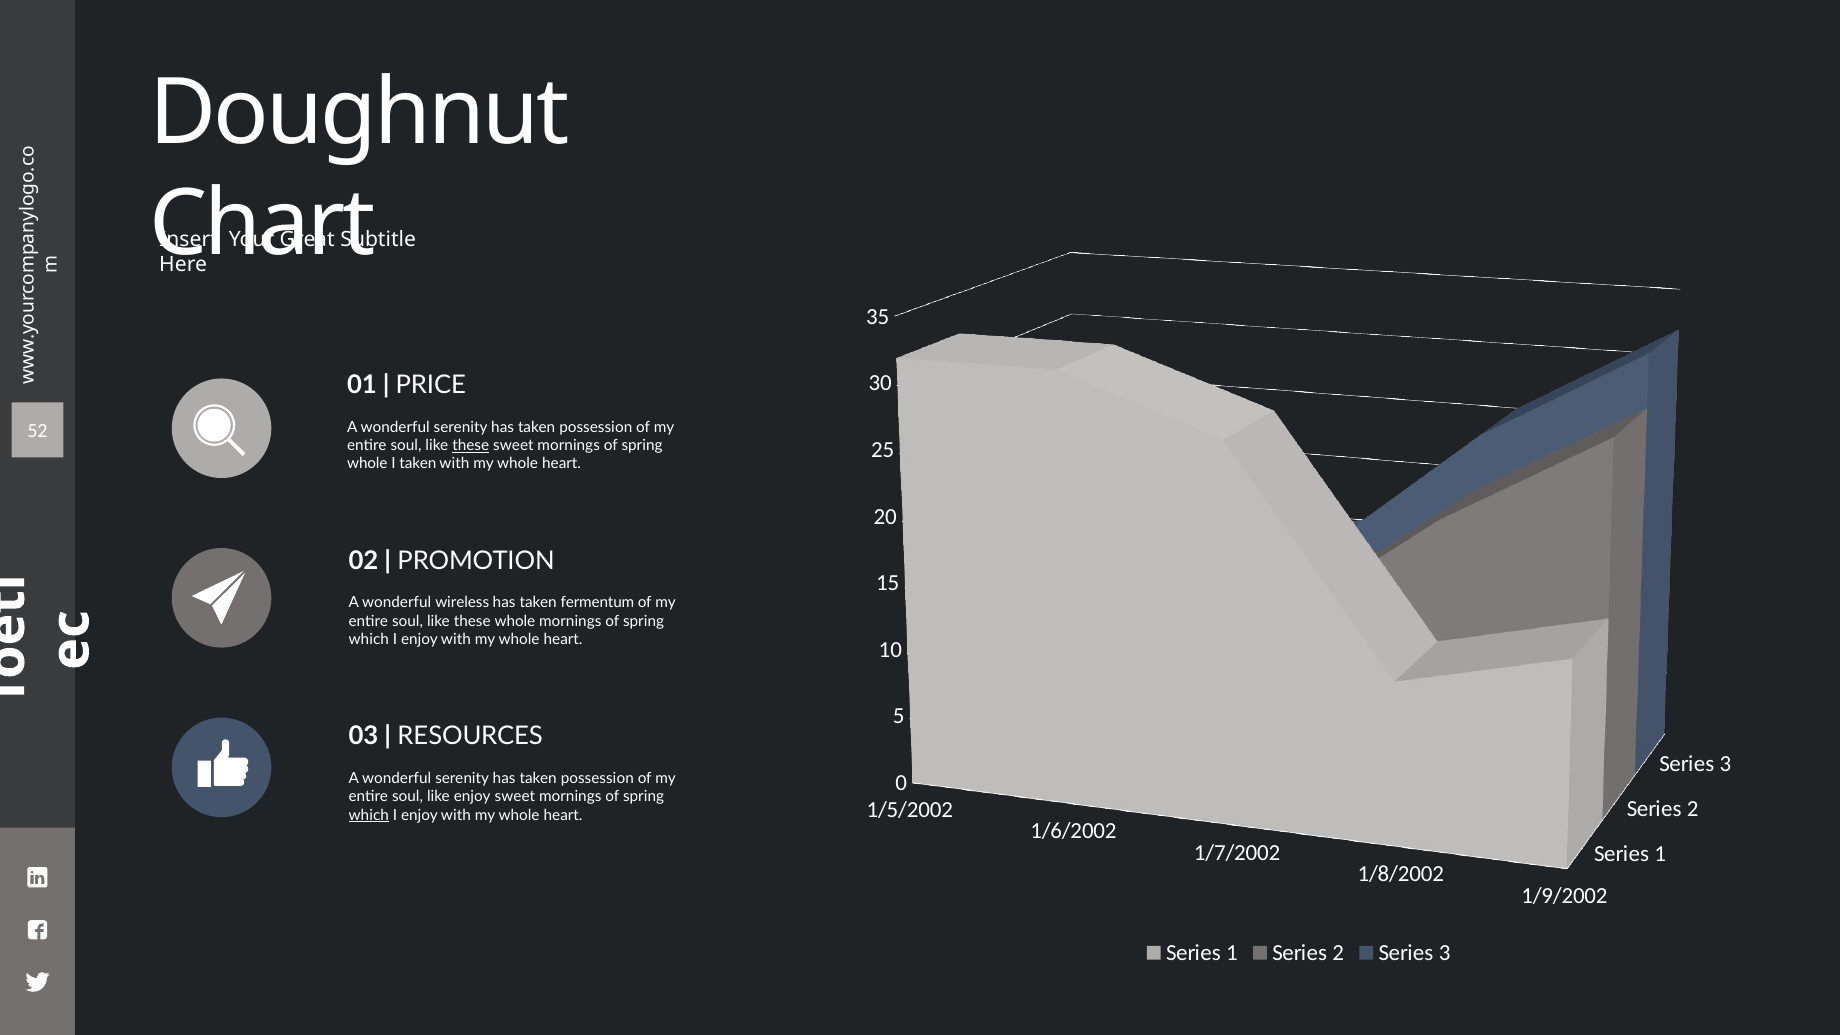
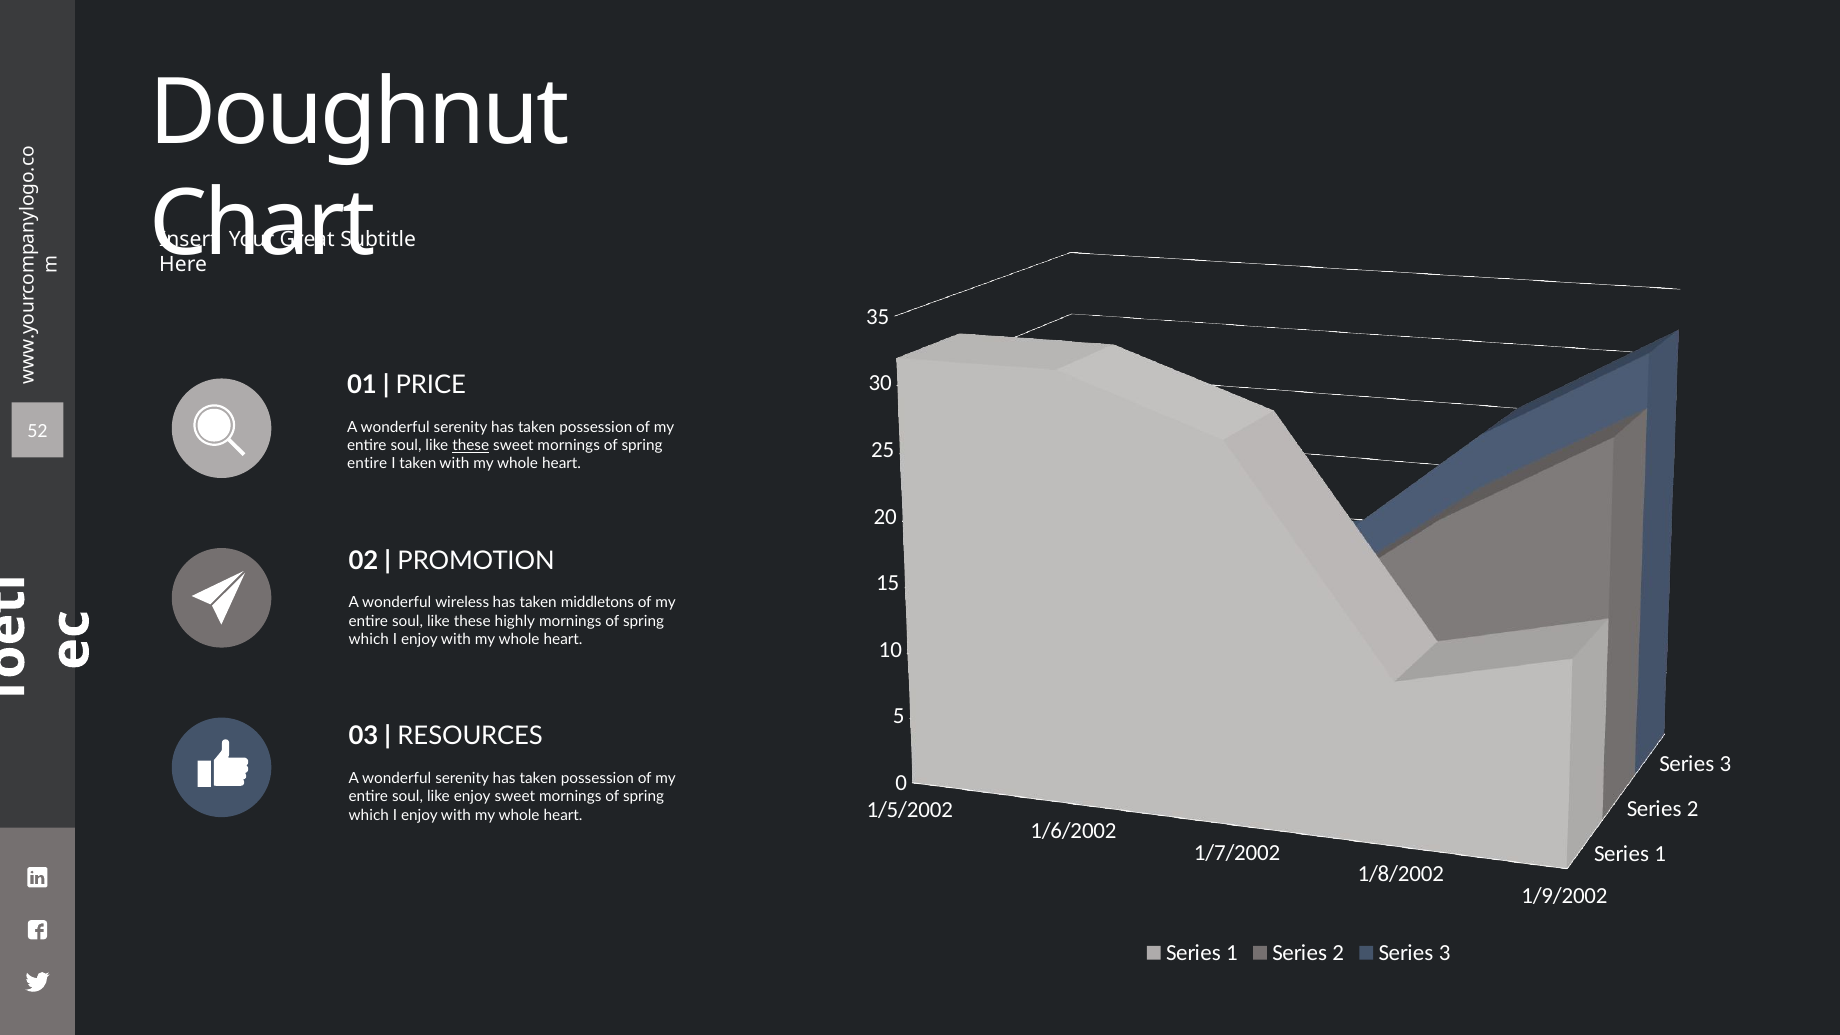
whole: whole -> entire (367, 464)
fermentum: fermentum -> middletons (597, 603)
these whole: whole -> highly (515, 621)
which underline: present -> none (369, 815)
